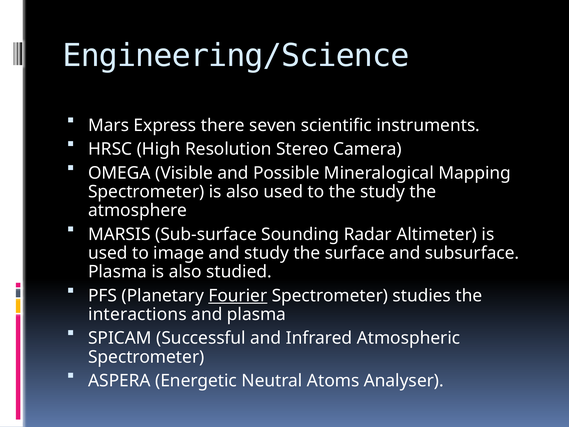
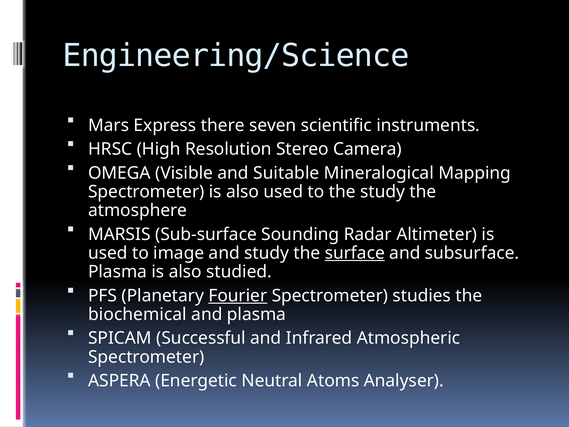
Possible: Possible -> Suitable (286, 173)
surface underline: none -> present (355, 253)
interactions: interactions -> biochemical (137, 314)
